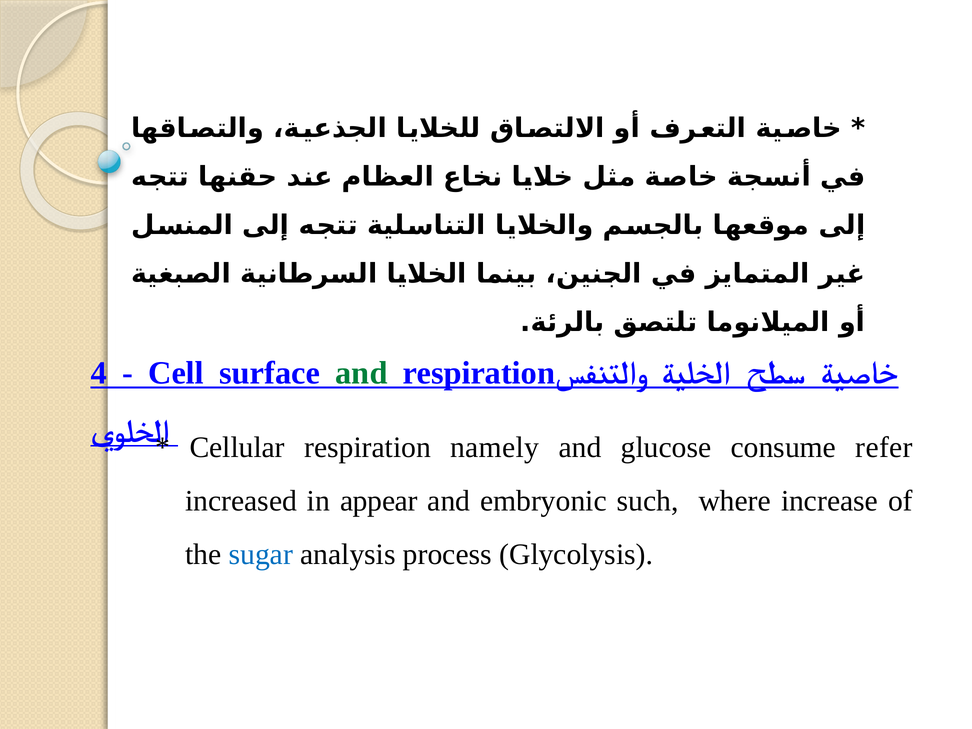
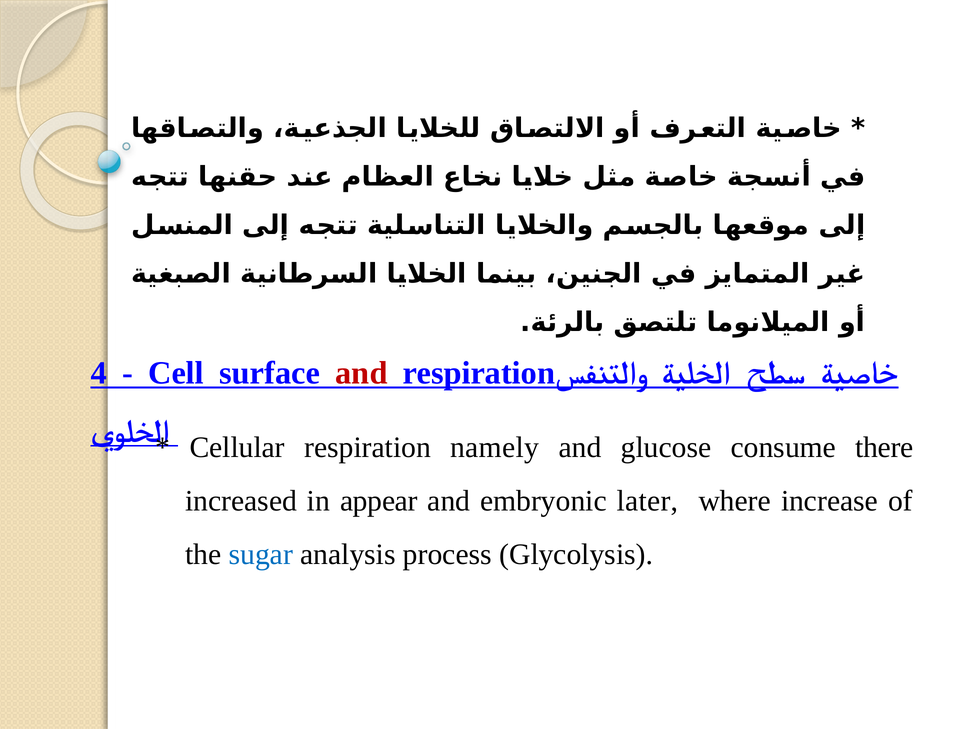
and colour: green -> red (361, 373)
refer: refer -> there (884, 447)
such: such -> later (648, 501)
